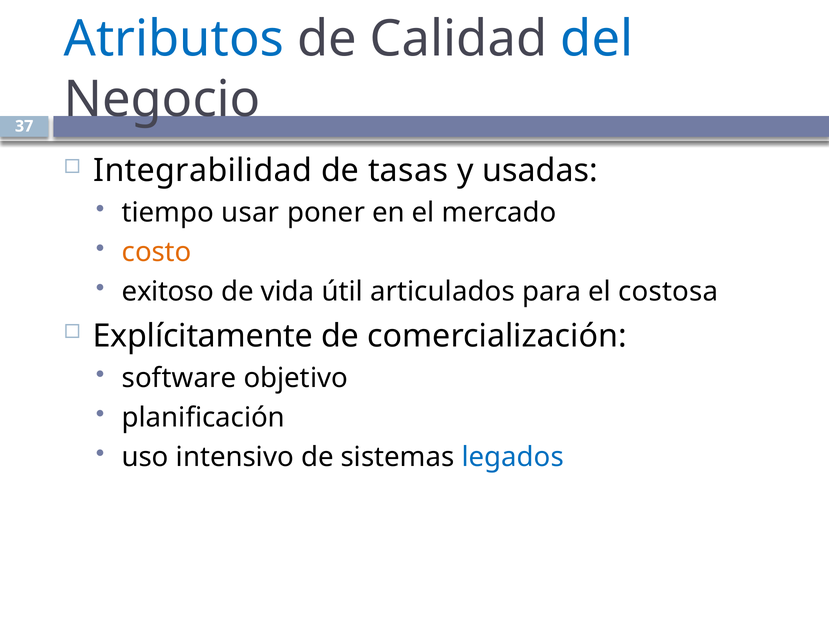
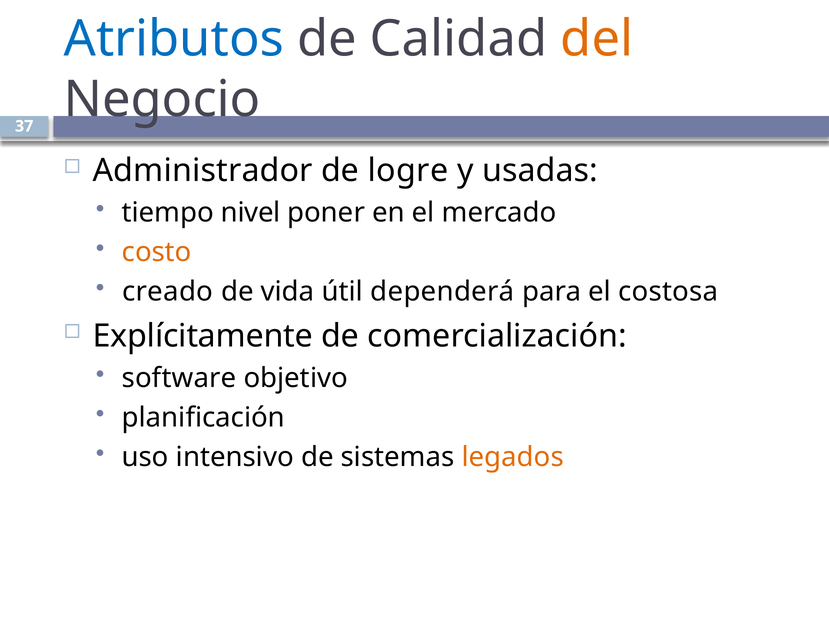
del colour: blue -> orange (597, 39)
Integrabilidad: Integrabilidad -> Administrador (203, 171)
tasas: tasas -> logre (408, 171)
usar: usar -> nivel (251, 213)
exitoso: exitoso -> creado (168, 292)
articulados: articulados -> dependerá (442, 292)
legados colour: blue -> orange (513, 457)
